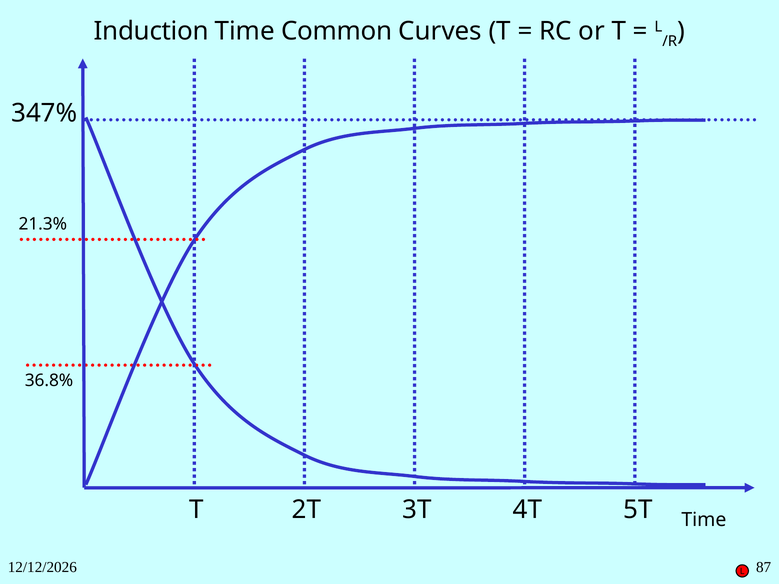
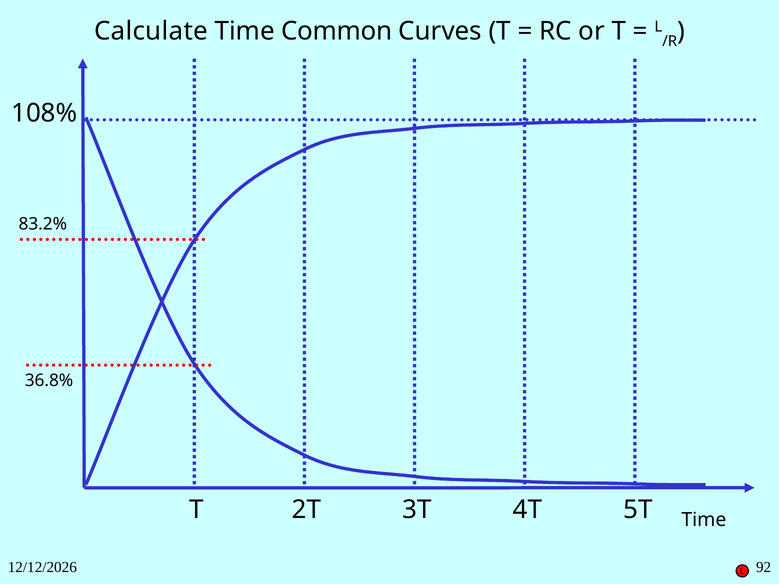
Induction: Induction -> Calculate (151, 31)
347%: 347% -> 108% (44, 113)
21.3%: 21.3% -> 83.2% (43, 224)
87: 87 -> 92 (764, 568)
